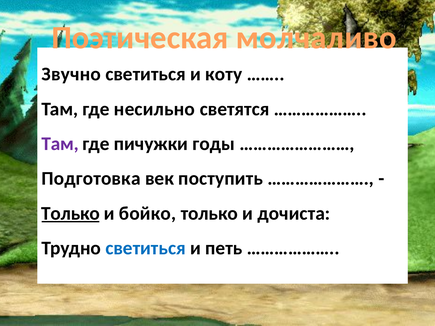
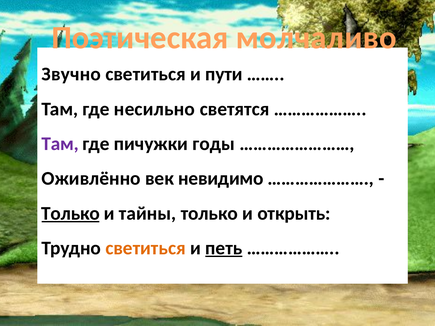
коту: коту -> пути (224, 74)
Подготовка: Подготовка -> Оживлённо (91, 179)
поступить: поступить -> невидимо (221, 179)
бойко: бойко -> тайны (148, 213)
дочиста: дочиста -> открыть (294, 213)
светиться colour: blue -> orange (146, 248)
петь underline: none -> present (224, 248)
